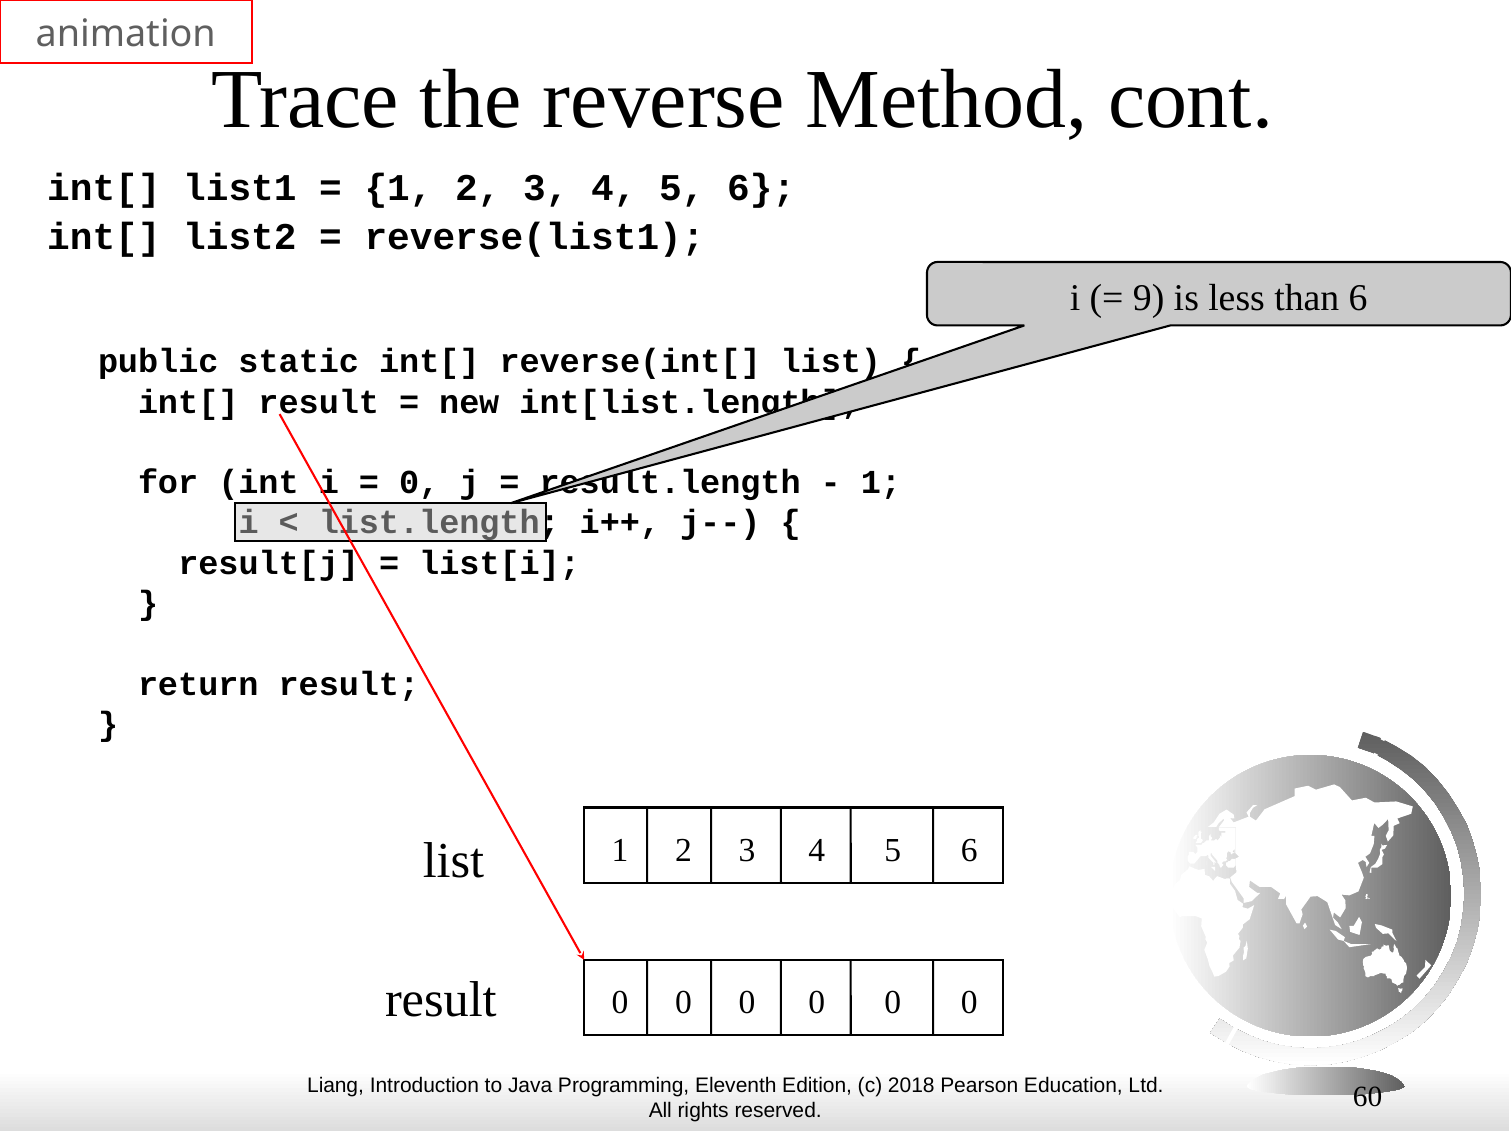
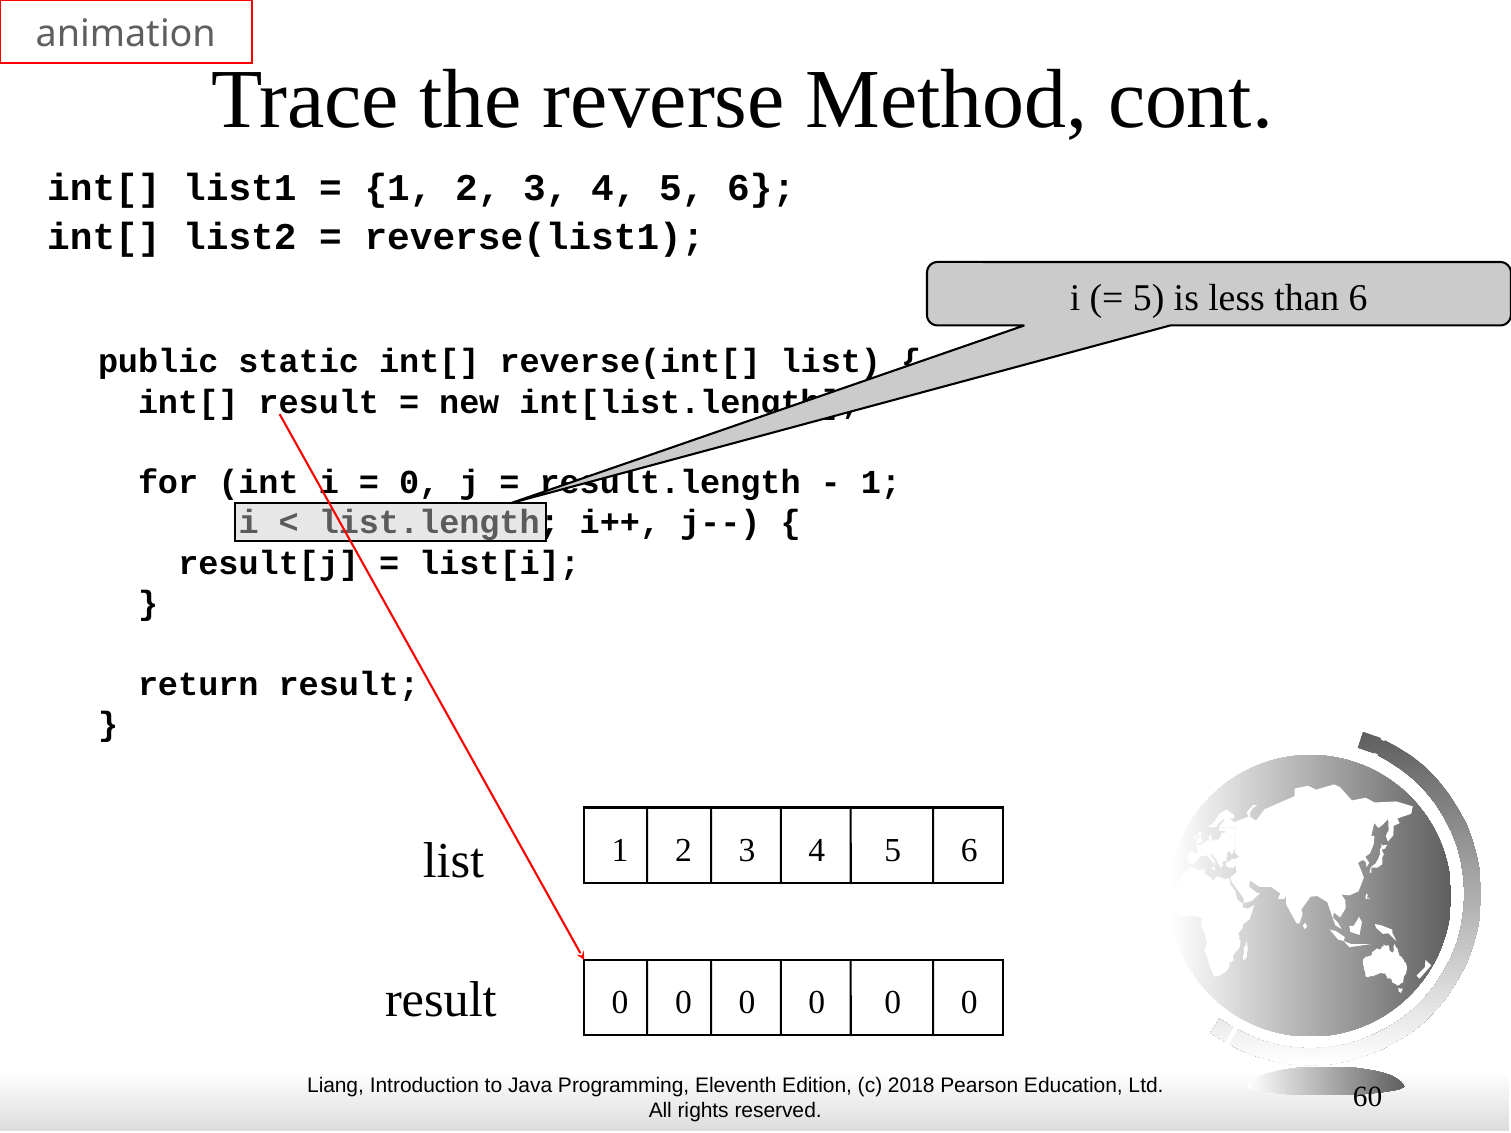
9: 9 -> 5 (1149, 298)
